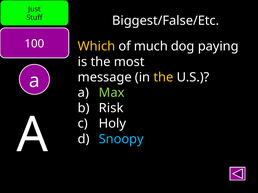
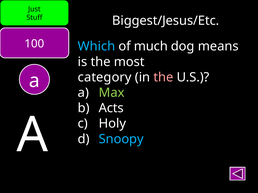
Biggest/False/Etc: Biggest/False/Etc -> Biggest/Jesus/Etc (166, 21)
Which colour: yellow -> light blue (97, 46)
paying: paying -> means (218, 46)
message: message -> category (105, 77)
the colour: yellow -> pink (163, 77)
Risk: Risk -> Acts (111, 108)
